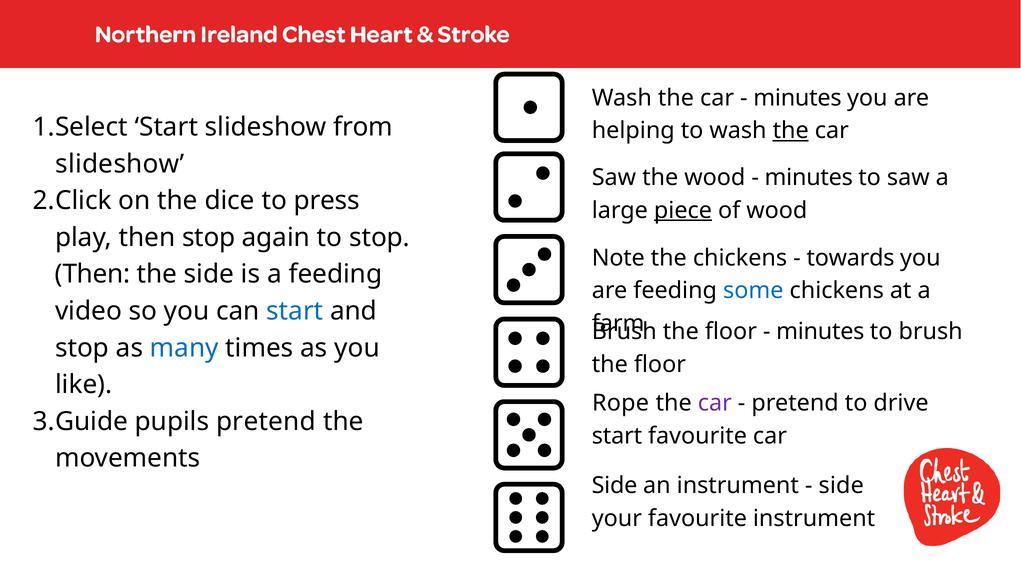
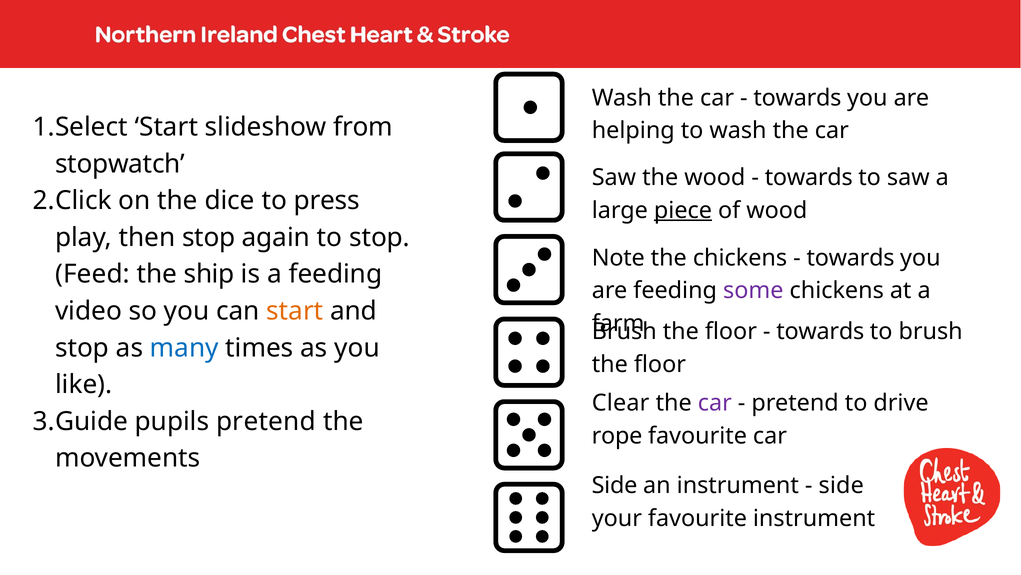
minutes: minutes -> towards (797, 98)
the underline: present -> none (791, 130)
slideshow: slideshow -> stopwatch (120, 164)
minutes: minutes -> towards (809, 177)
Then: Then -> Feed (92, 274)
the side: side -> ship (209, 274)
some colour: blue -> purple (753, 290)
start colour: blue -> orange (295, 311)
minutes: minutes -> towards (820, 331)
Rope: Rope -> Clear (621, 403)
start: start -> rope (617, 435)
